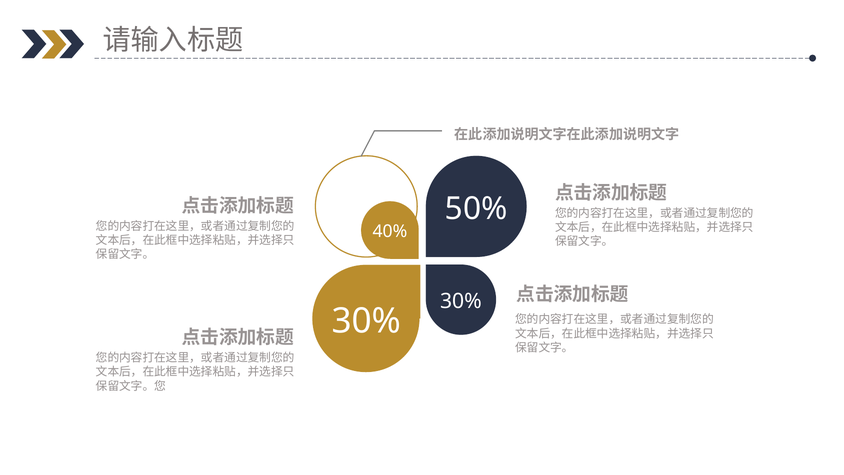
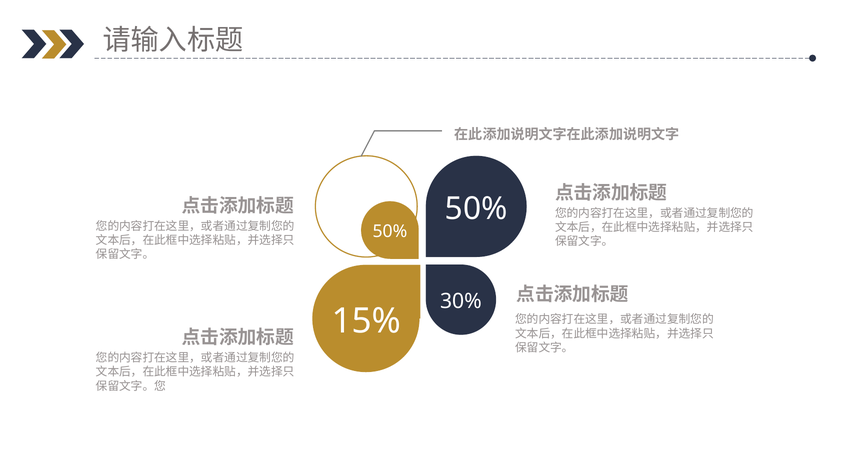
40%: 40% -> 50% (390, 231)
30%: 30% -> 15% (366, 321)
